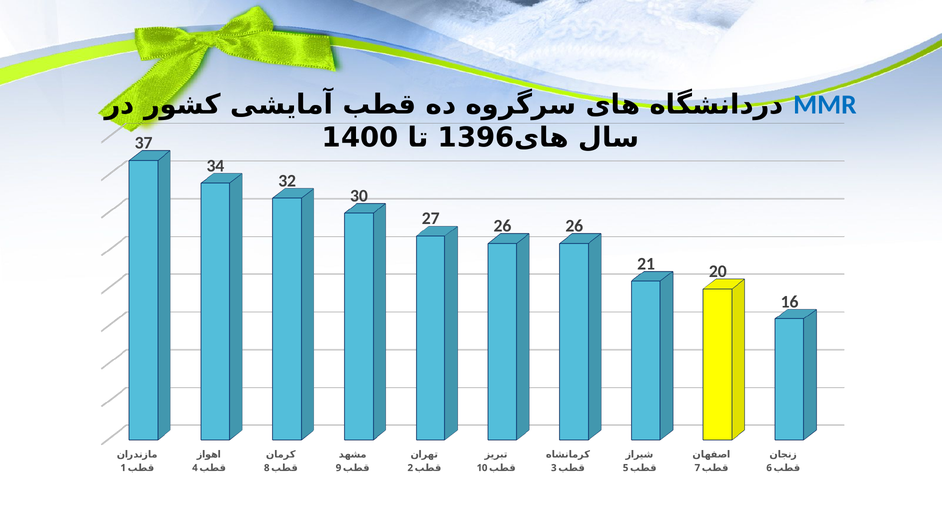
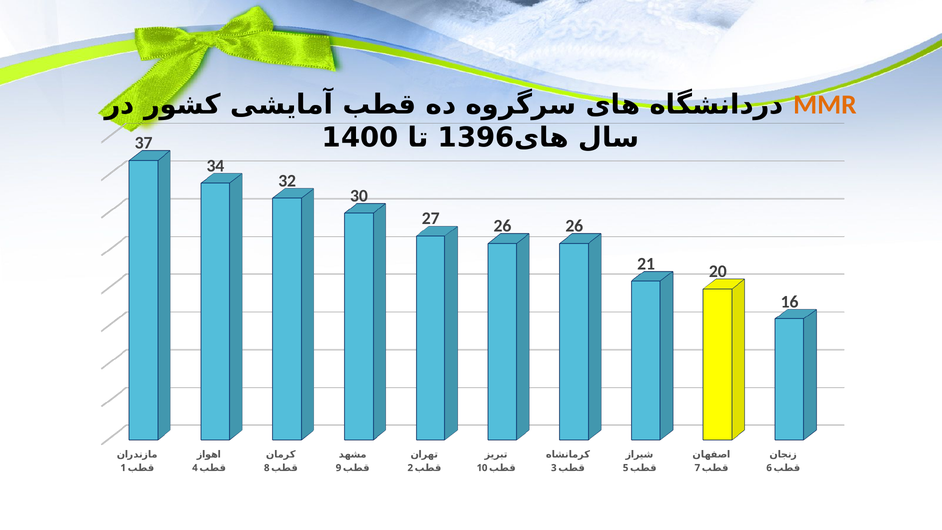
MMR colour: blue -> orange (825, 105)
